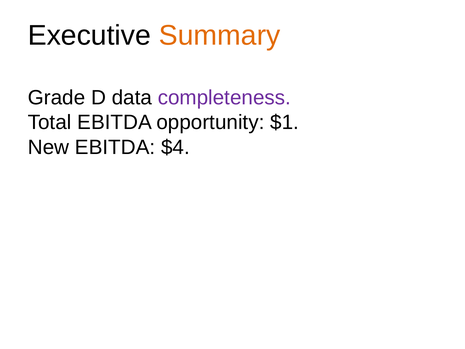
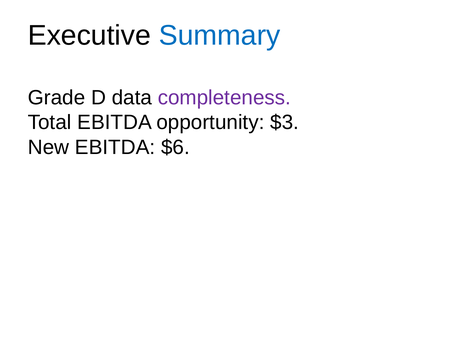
Summary colour: orange -> blue (220, 35)
$1: $1 -> $3 (285, 122)
$4: $4 -> $6 (175, 147)
